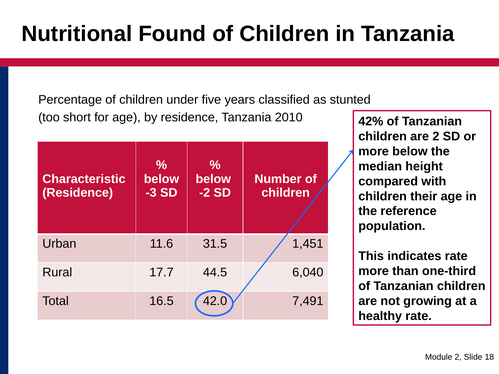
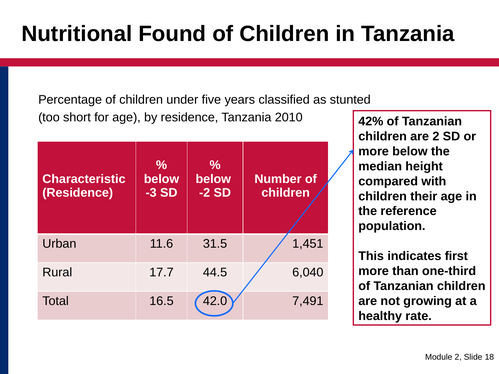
indicates rate: rate -> first (456, 256)
